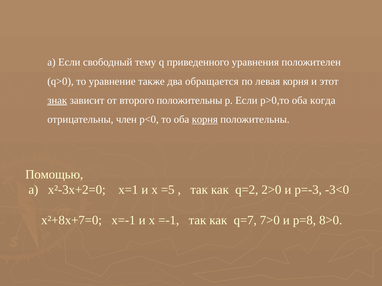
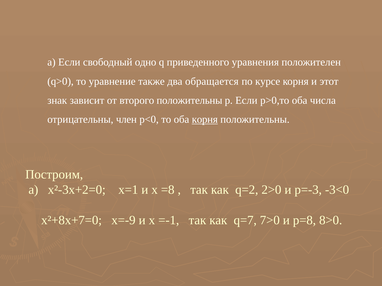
тему: тему -> одно (146, 62)
левая: левая -> курсе (268, 81)
знак underline: present -> none (57, 101)
когда: когда -> числа (323, 101)
Помощью: Помощью -> Построим (54, 175)
=5: =5 -> =8 (168, 190)
x=-1: x=-1 -> x=-9 (123, 221)
